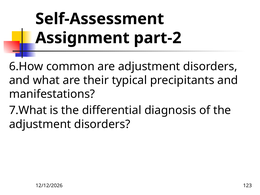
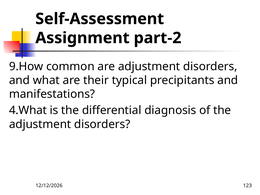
6.How: 6.How -> 9.How (26, 66)
7.What: 7.What -> 4.What (28, 110)
